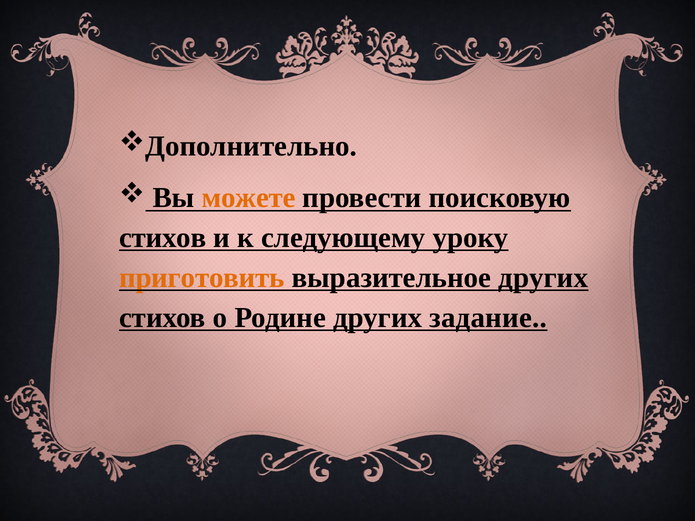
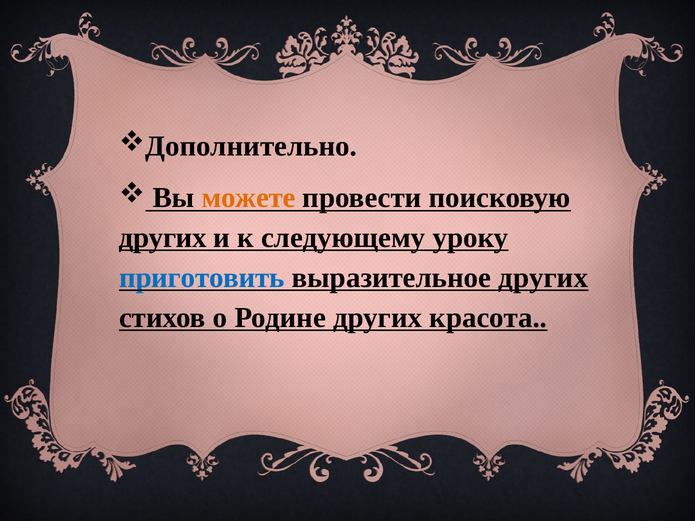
стихов: стихов -> других (163, 238)
приготовить colour: orange -> blue (202, 278)
задание: задание -> красота (488, 318)
